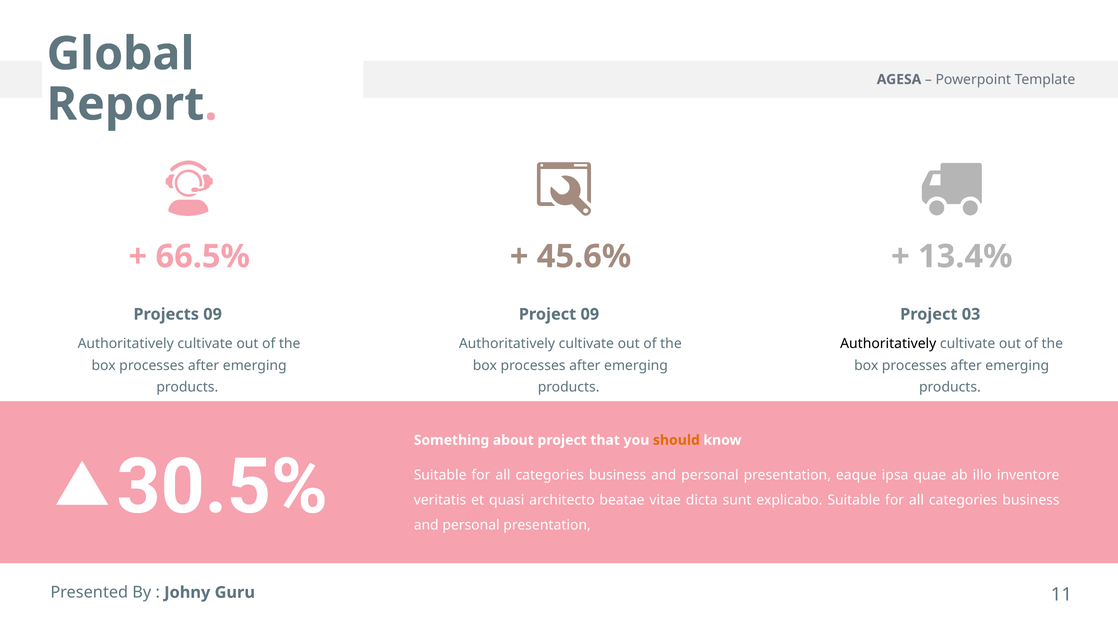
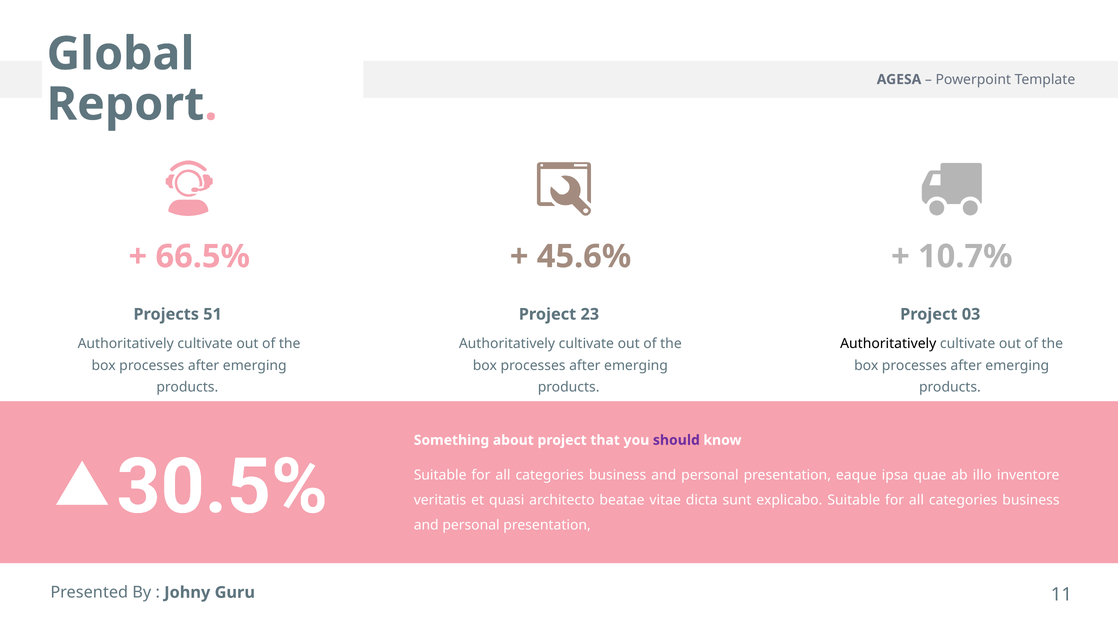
13.4%: 13.4% -> 10.7% (965, 256)
Projects 09: 09 -> 51 (213, 314)
Project 09: 09 -> 23 (590, 314)
should colour: orange -> purple (676, 440)
